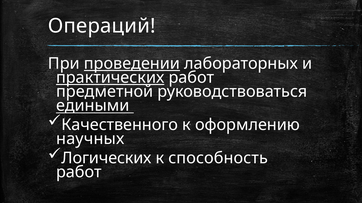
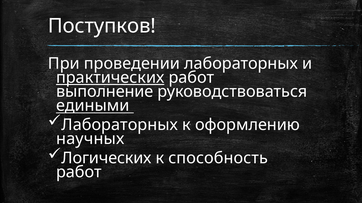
Операций: Операций -> Поступков (102, 26)
проведении underline: present -> none (132, 64)
предметной: предметной -> выполнение (105, 92)
Качественного: Качественного -> Лабораторных (120, 125)
